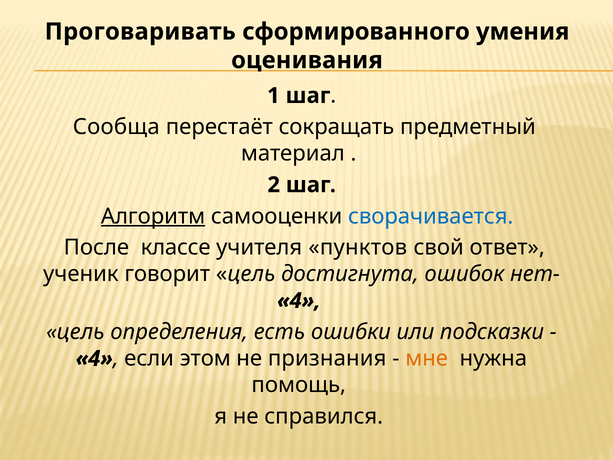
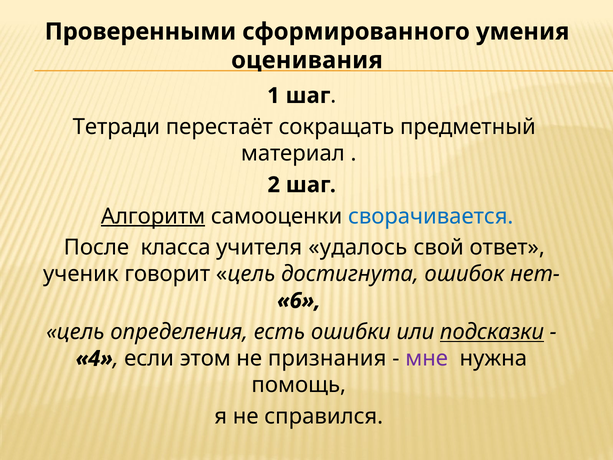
Проговаривать: Проговаривать -> Проверенными (140, 32)
Сообща: Сообща -> Тетради (116, 127)
классе: классе -> класса (176, 247)
пунктов: пунктов -> удалось (358, 247)
4: 4 -> 6 (299, 301)
подсказки underline: none -> present (492, 332)
мне colour: orange -> purple (427, 358)
